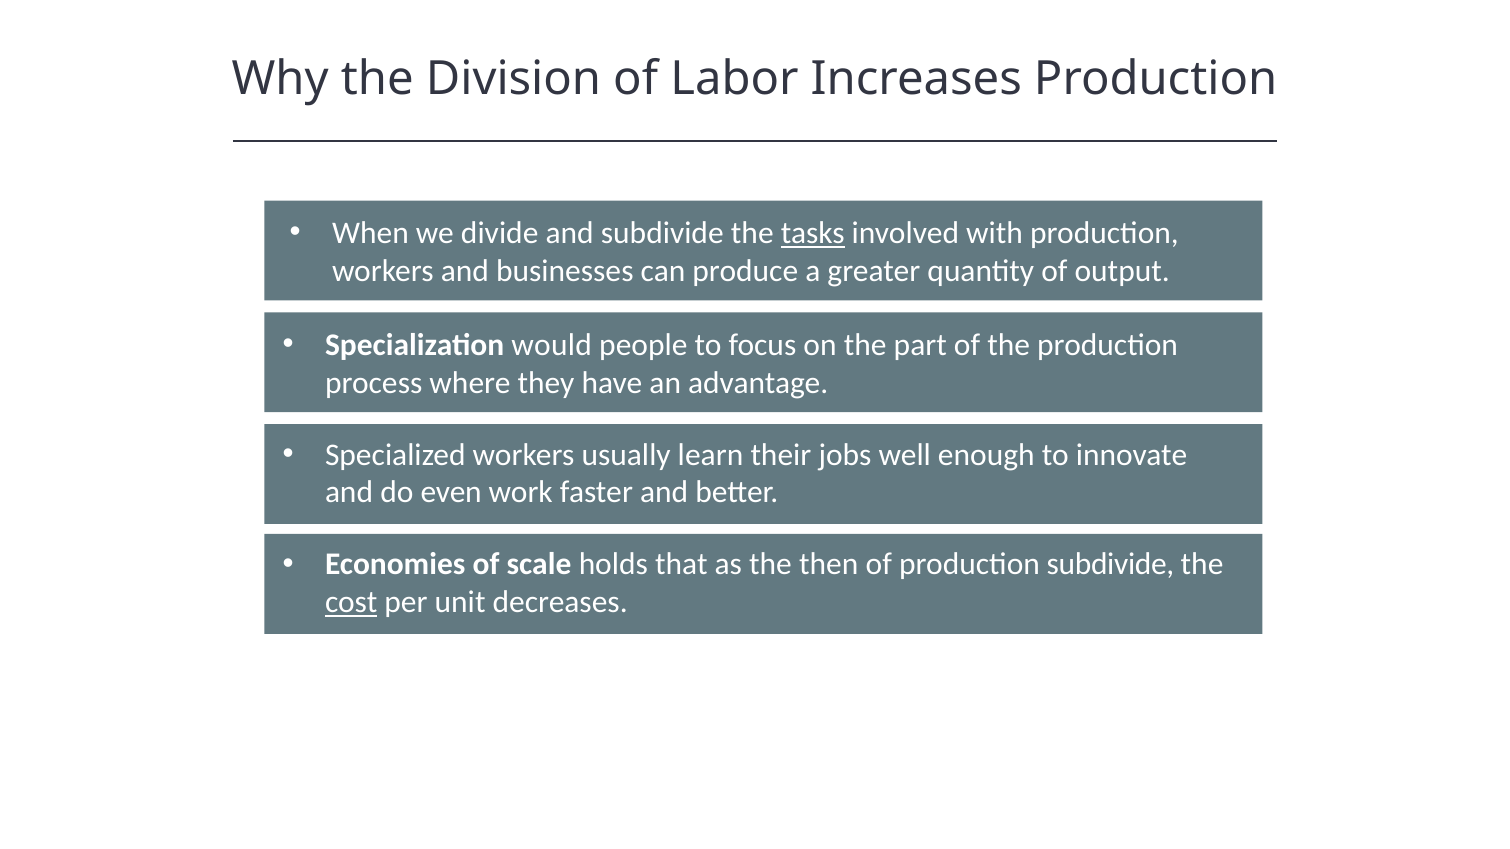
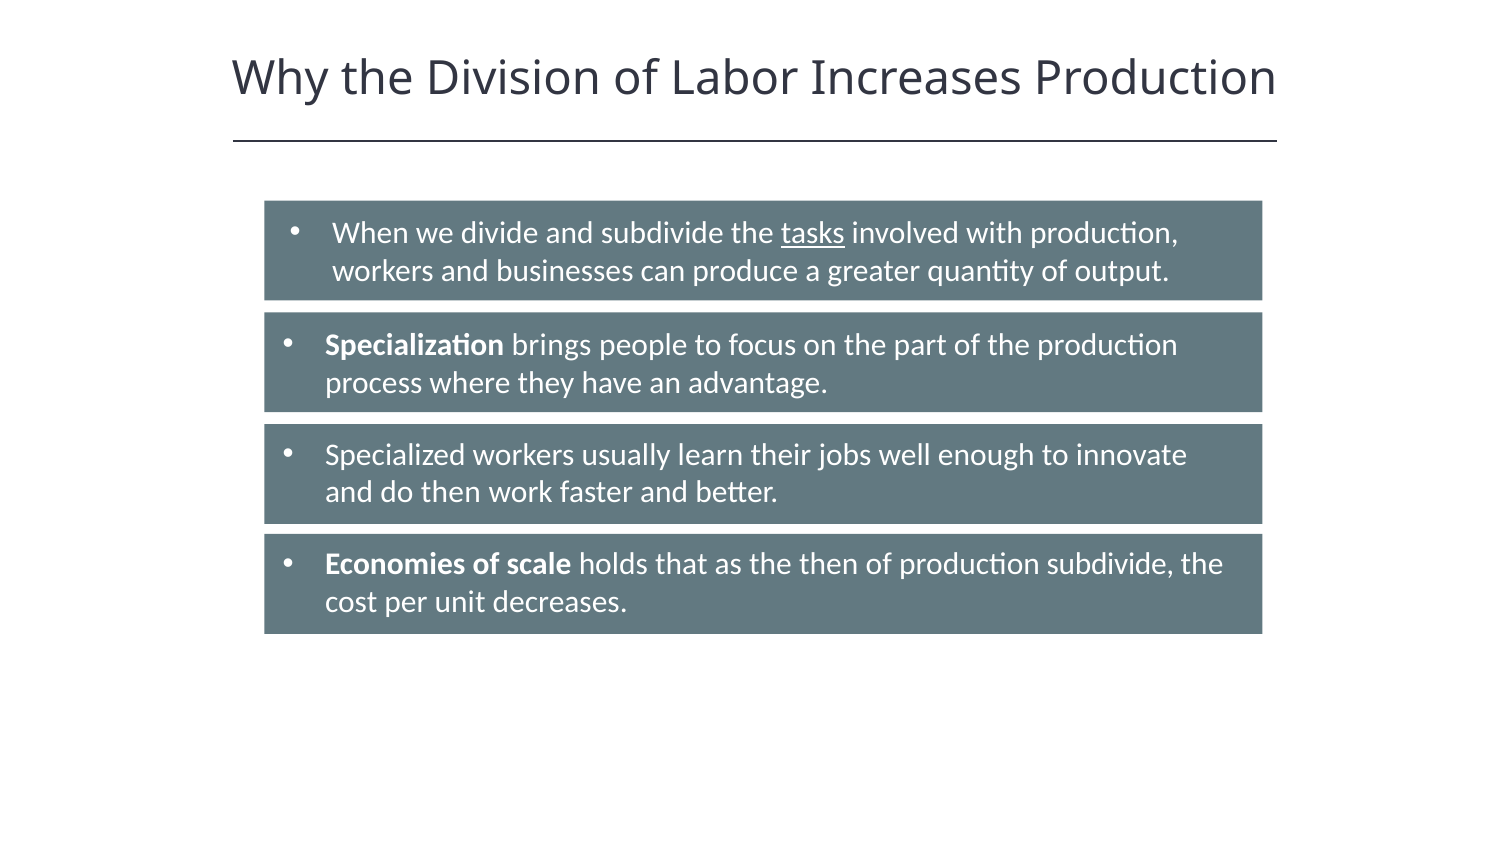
would: would -> brings (552, 345)
do even: even -> then (451, 493)
cost underline: present -> none (351, 602)
